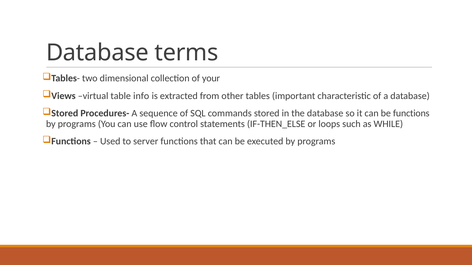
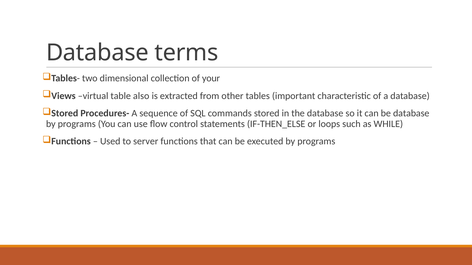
info: info -> also (141, 96)
be functions: functions -> database (411, 113)
